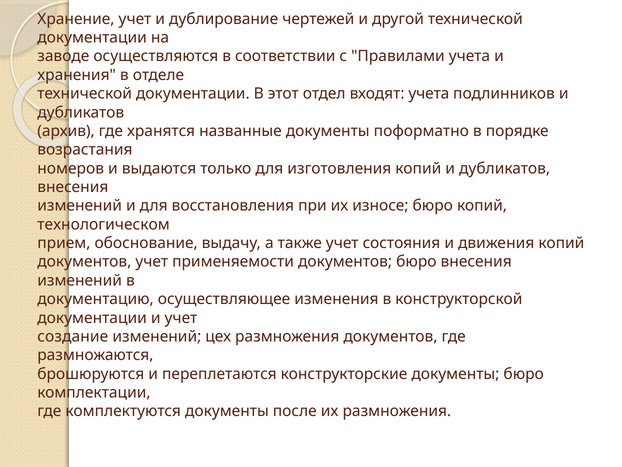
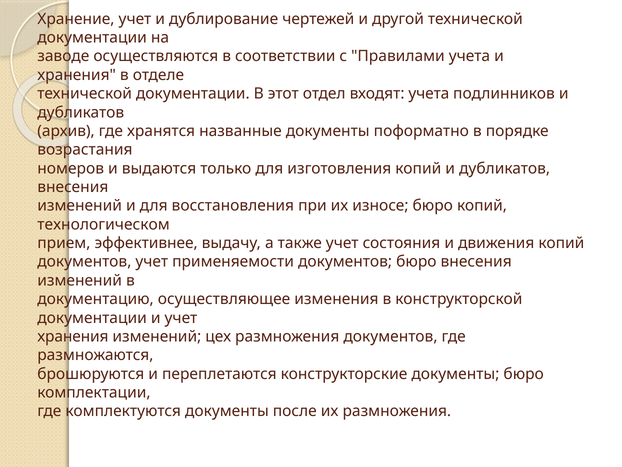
обоснование: обоснование -> эффективнее (146, 243)
создание: создание -> хранения (73, 336)
